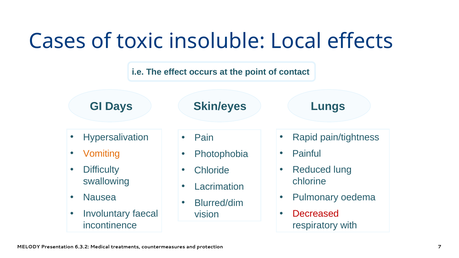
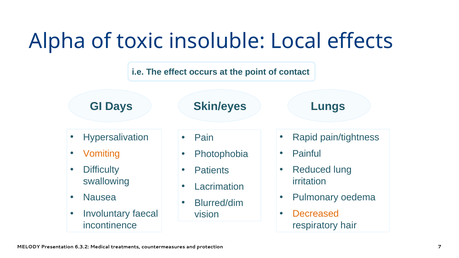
Cases: Cases -> Alpha (57, 41)
Chloride: Chloride -> Patients (212, 170)
chlorine: chlorine -> irritation (309, 181)
Decreased colour: red -> orange (316, 214)
with: with -> hair (349, 225)
